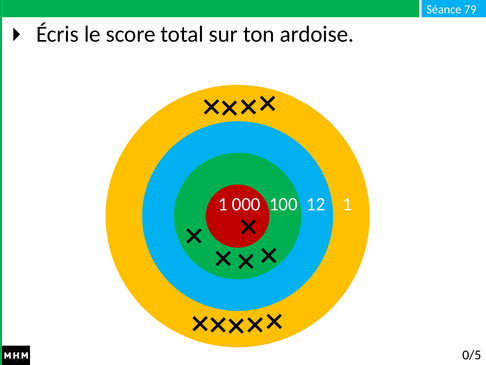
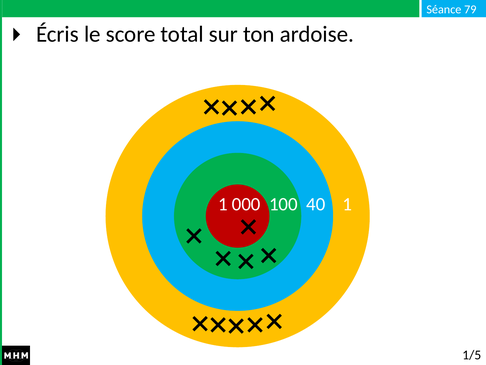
12: 12 -> 40 (316, 204)
0/5: 0/5 -> 1/5 (472, 355)
